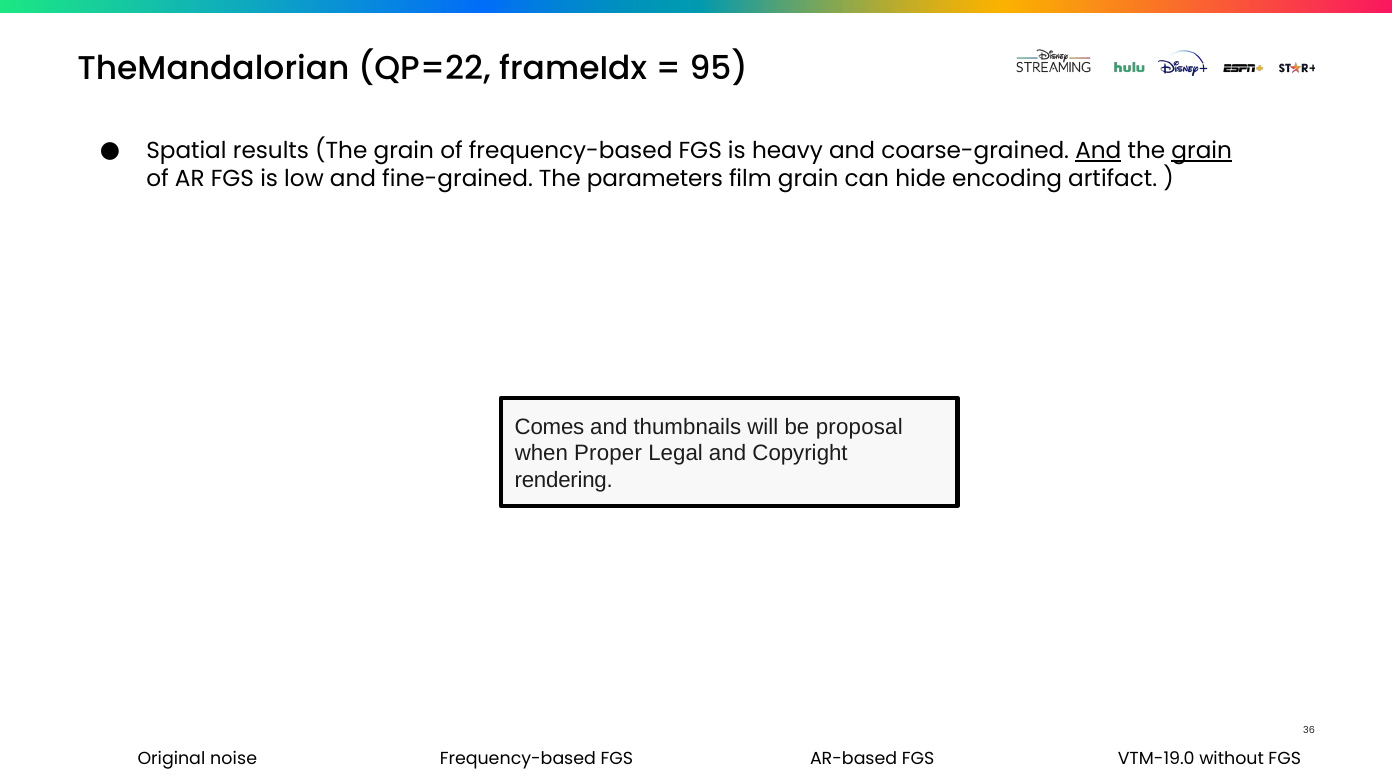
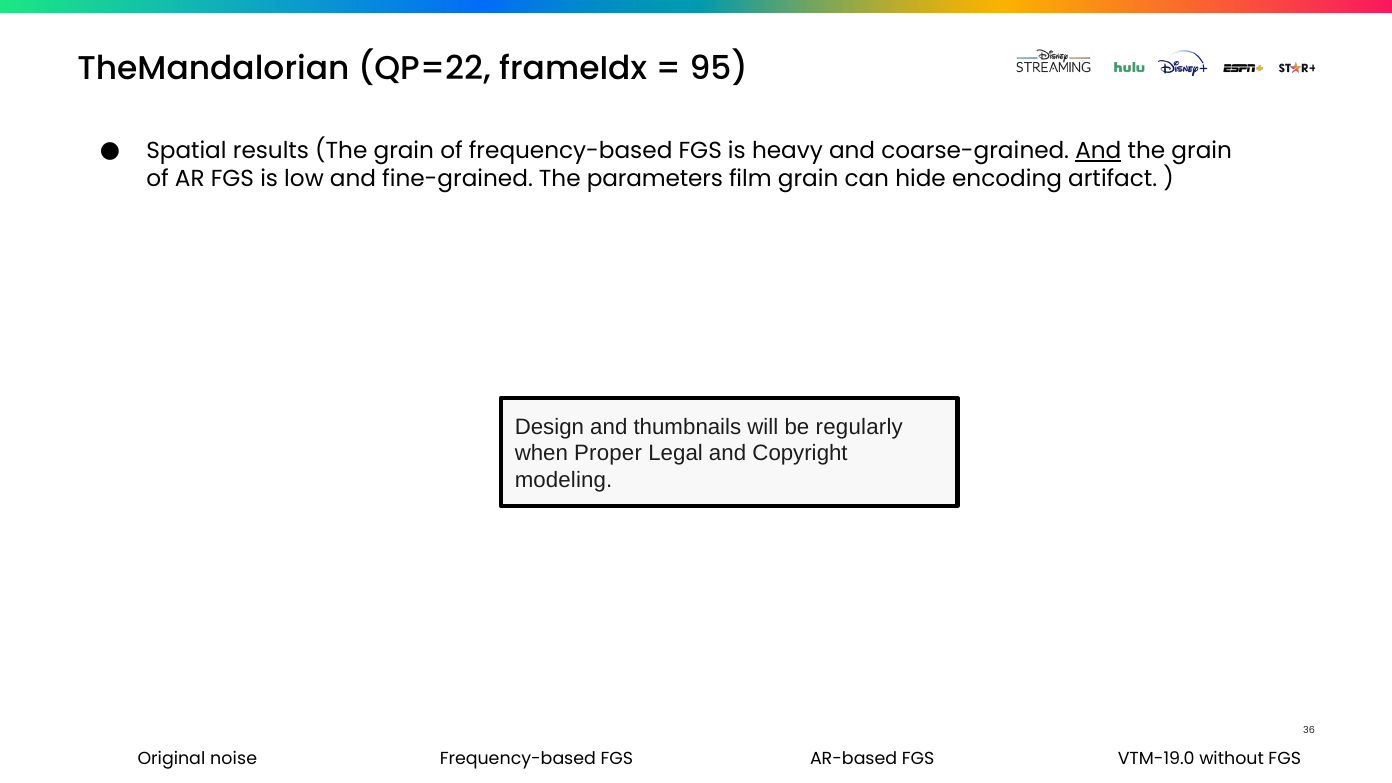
grain underline: present -> none (1202, 151)
Comes: Comes -> Design (549, 427)
proposal: proposal -> regularly (859, 427)
rendering: rendering -> modeling (564, 480)
